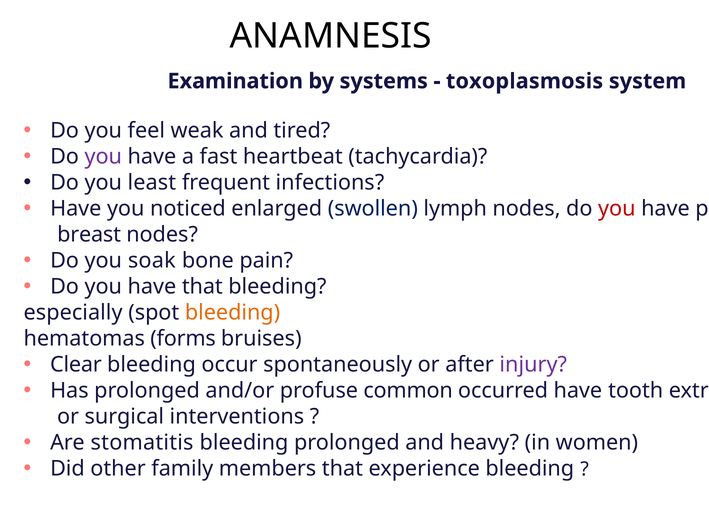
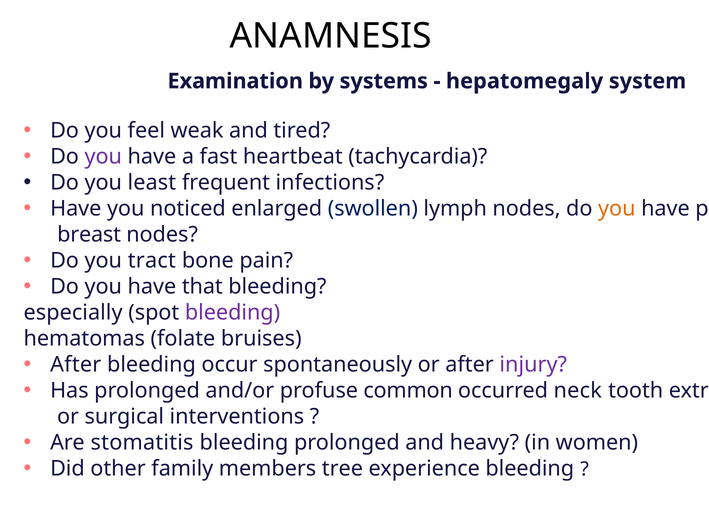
toxoplasmosis: toxoplasmosis -> hepatomegaly (525, 81)
you colour: red -> orange (617, 209)
soak: soak -> tract (152, 261)
bleeding colour: orange -> purple (233, 313)
forms: forms -> folate (183, 339)
Clear: Clear -> After (76, 365)
occurred have: have -> neck (578, 391)
members that: that -> tree (342, 469)
